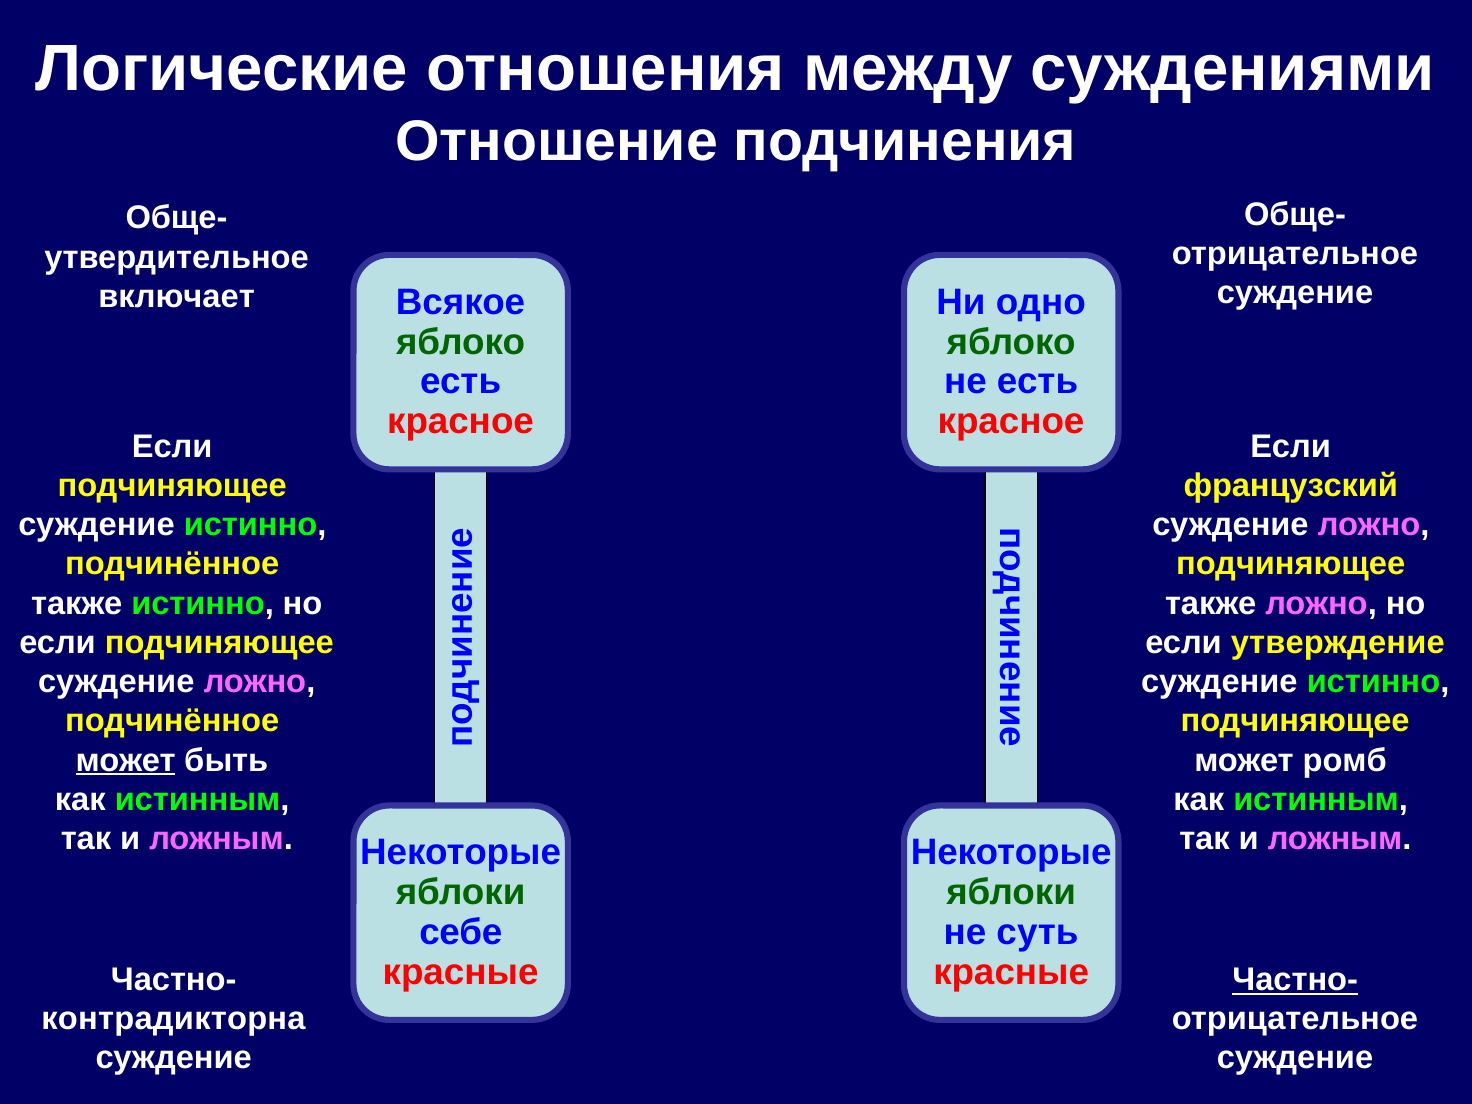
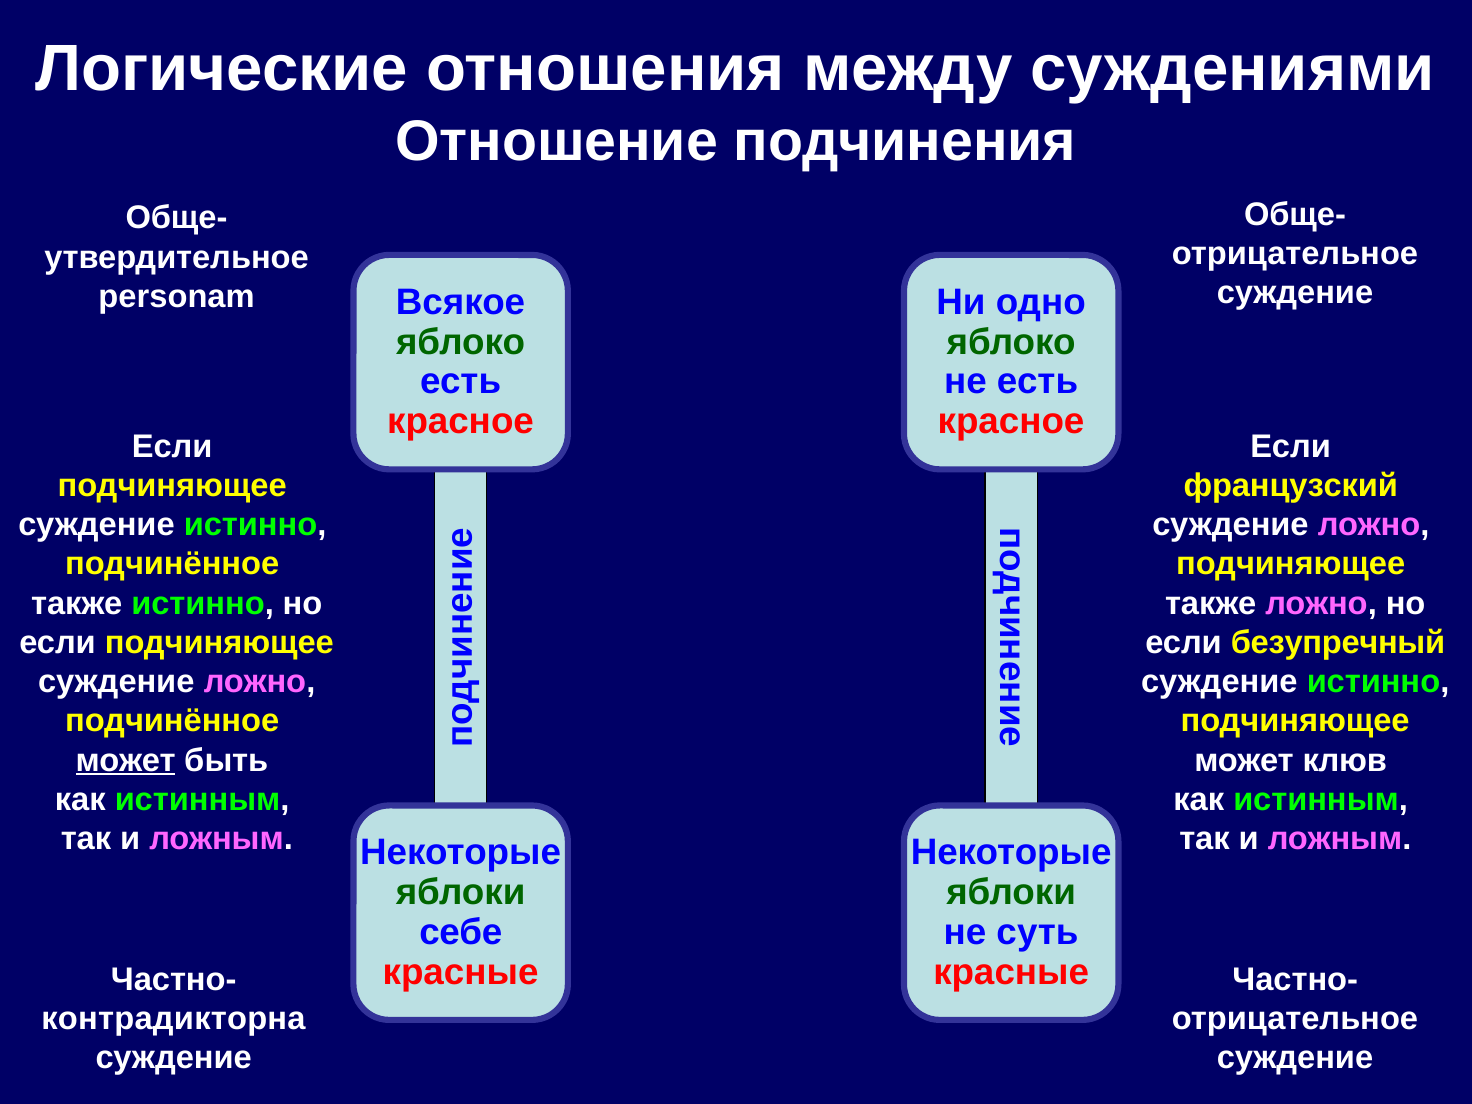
включает: включает -> personam (177, 296)
утверждение: утверждение -> безупречный (1338, 643)
ромб: ромб -> клюв (1345, 760)
Частно- underline: present -> none (1295, 980)
